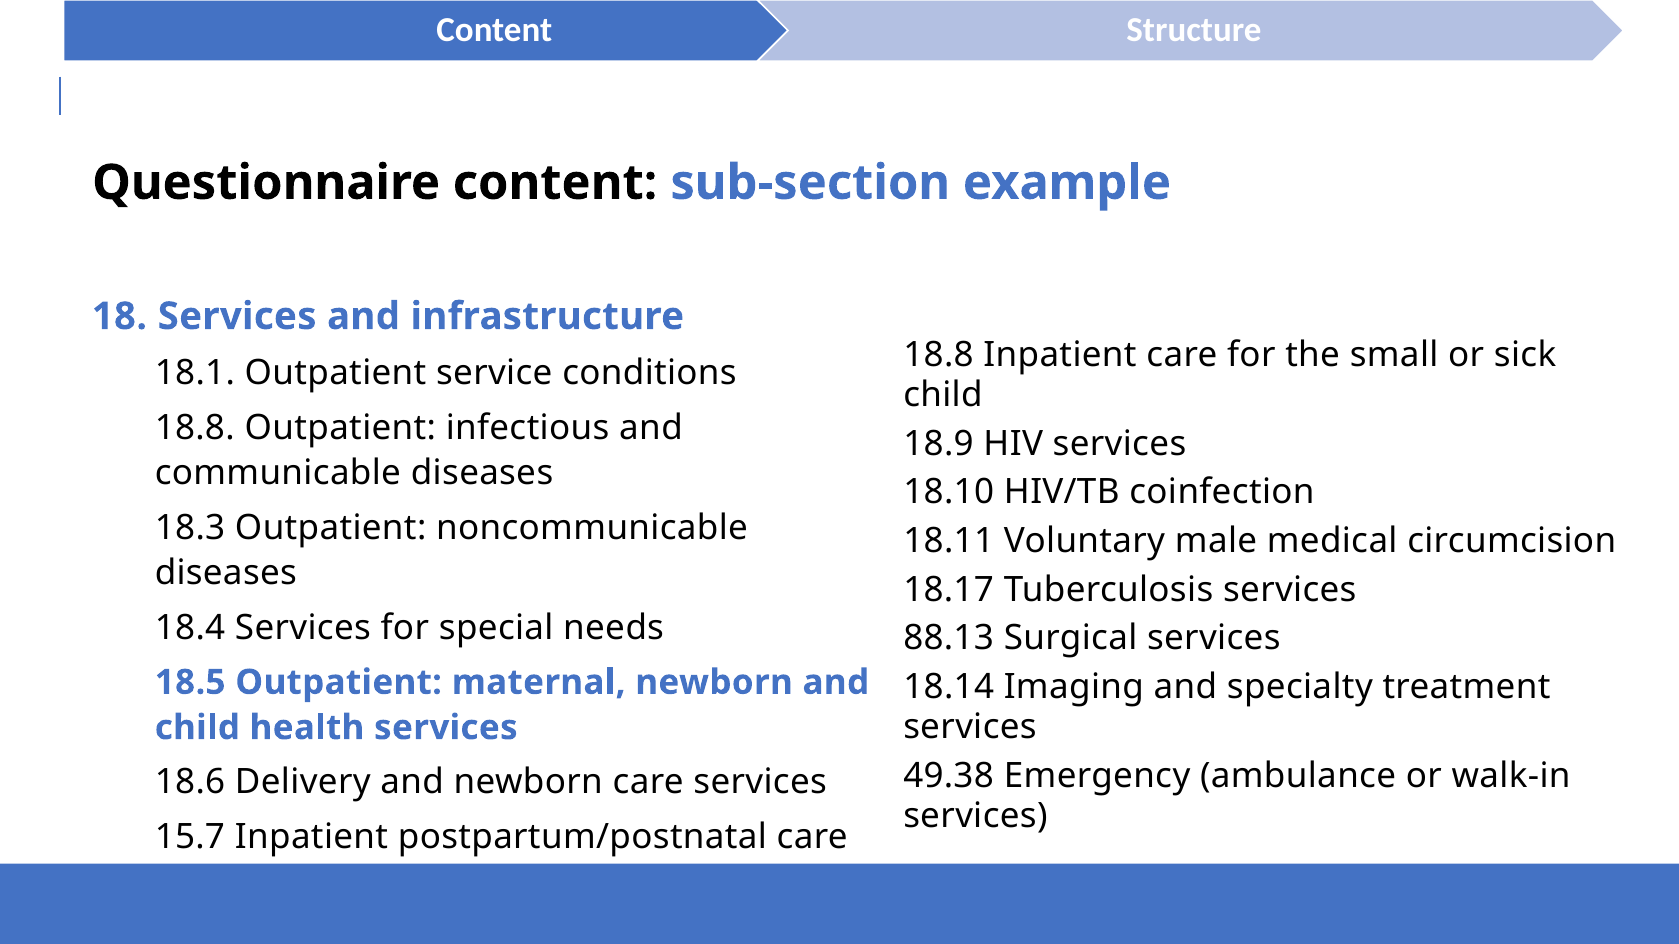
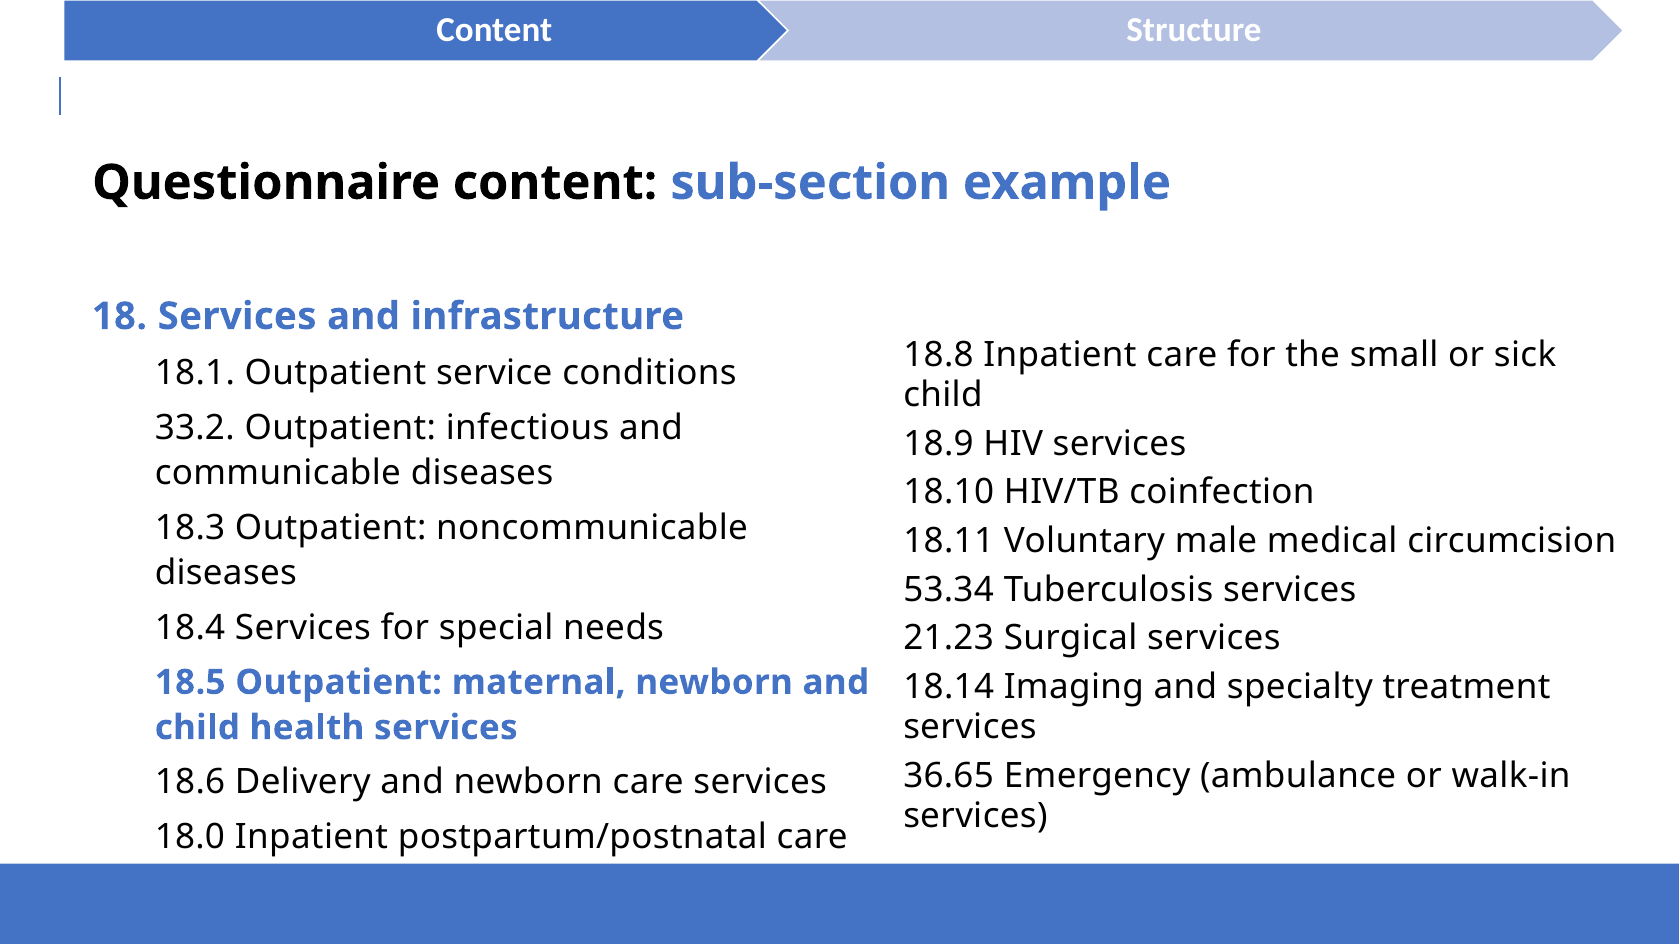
18.8: 18.8 -> 33.2 (195, 428)
18.17: 18.17 -> 53.34 (949, 590)
88.13: 88.13 -> 21.23 (949, 639)
49.38: 49.38 -> 36.65 (949, 776)
15.7: 15.7 -> 18.0 (190, 837)
